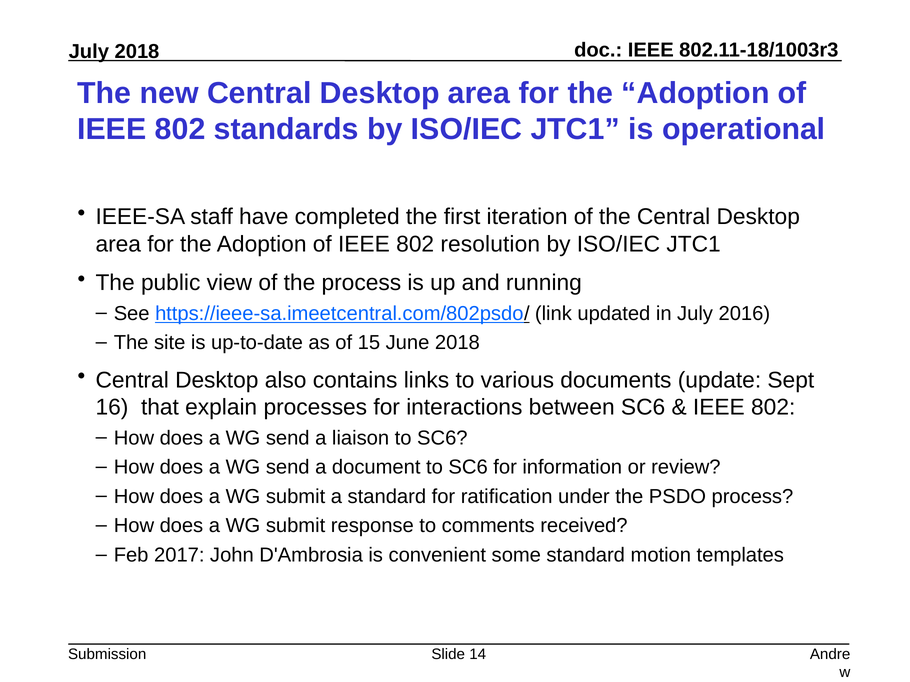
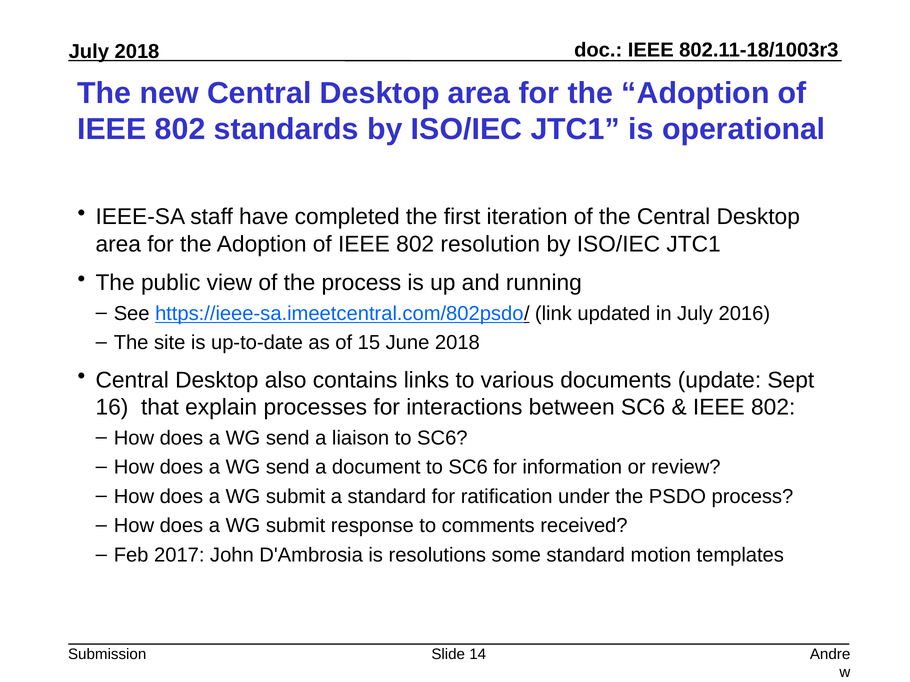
convenient: convenient -> resolutions (437, 555)
